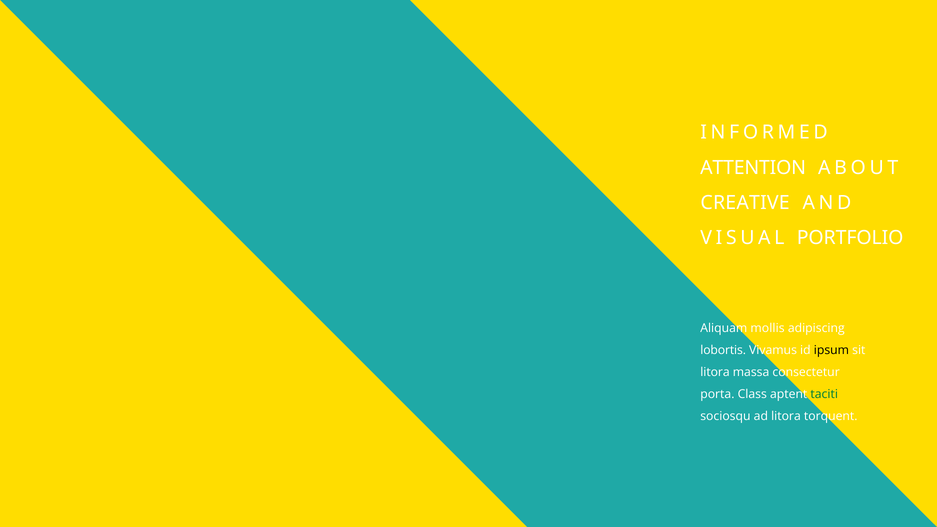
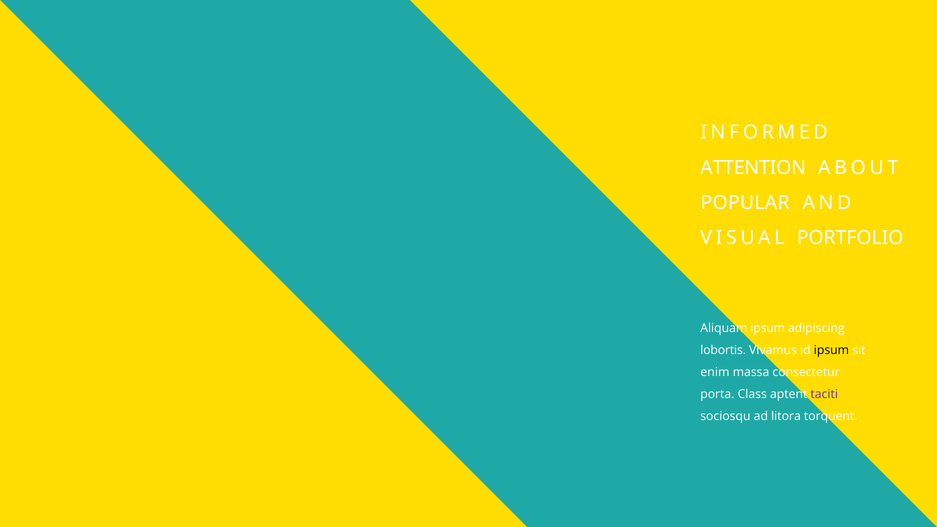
CREATIVE: CREATIVE -> POPULAR (745, 203)
Aliquam mollis: mollis -> ipsum (768, 328)
litora: litora -> enim (715, 372)
taciti colour: green -> purple (824, 394)
